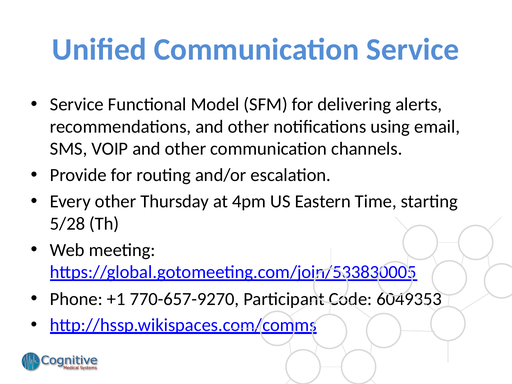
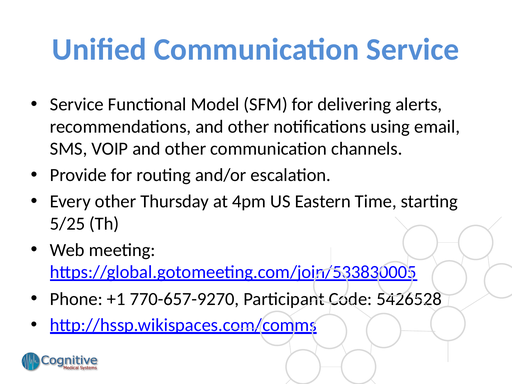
5/28: 5/28 -> 5/25 (68, 224)
6049353: 6049353 -> 5426528 (409, 299)
